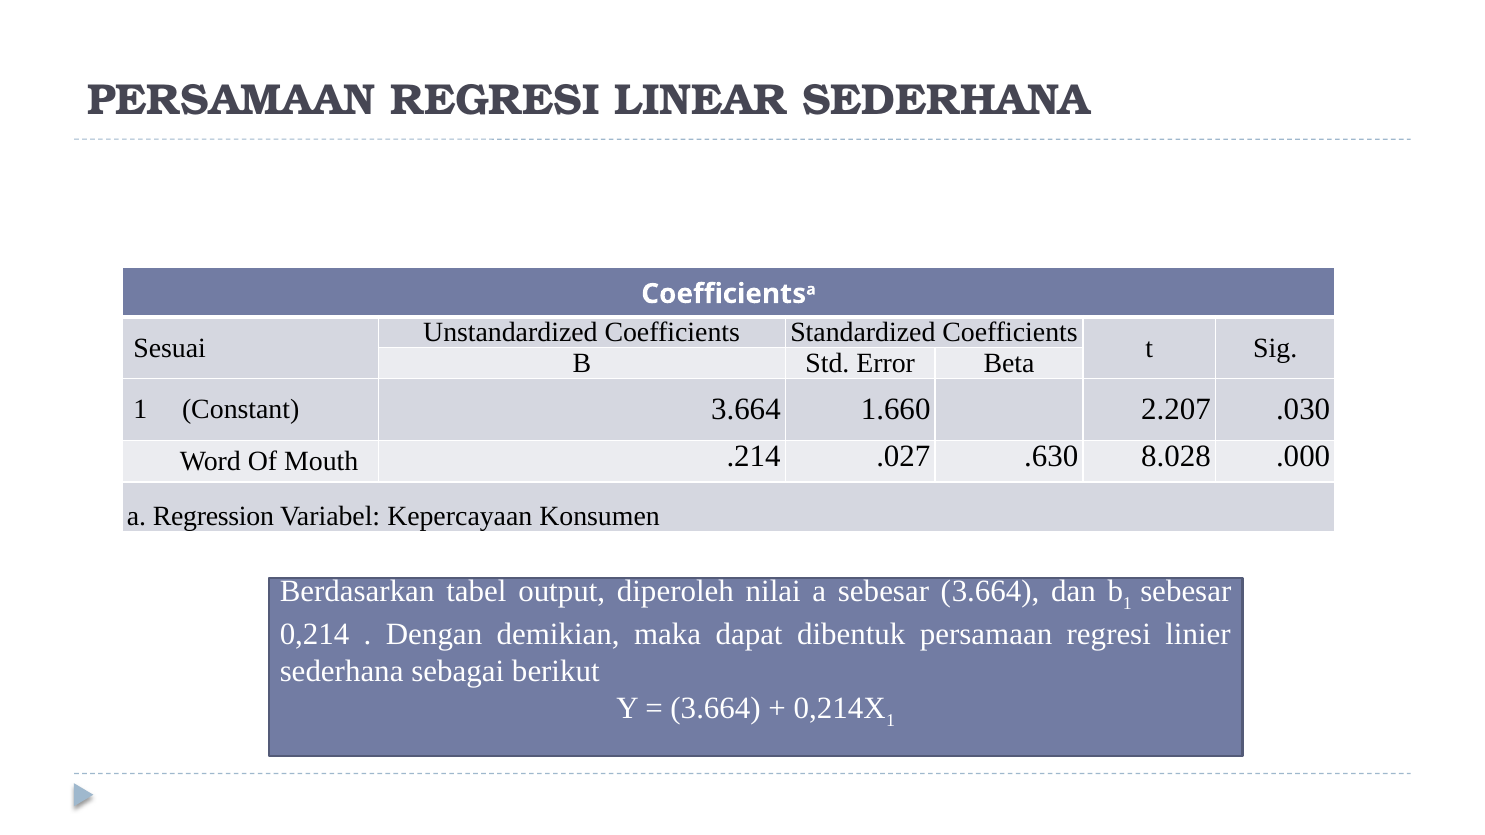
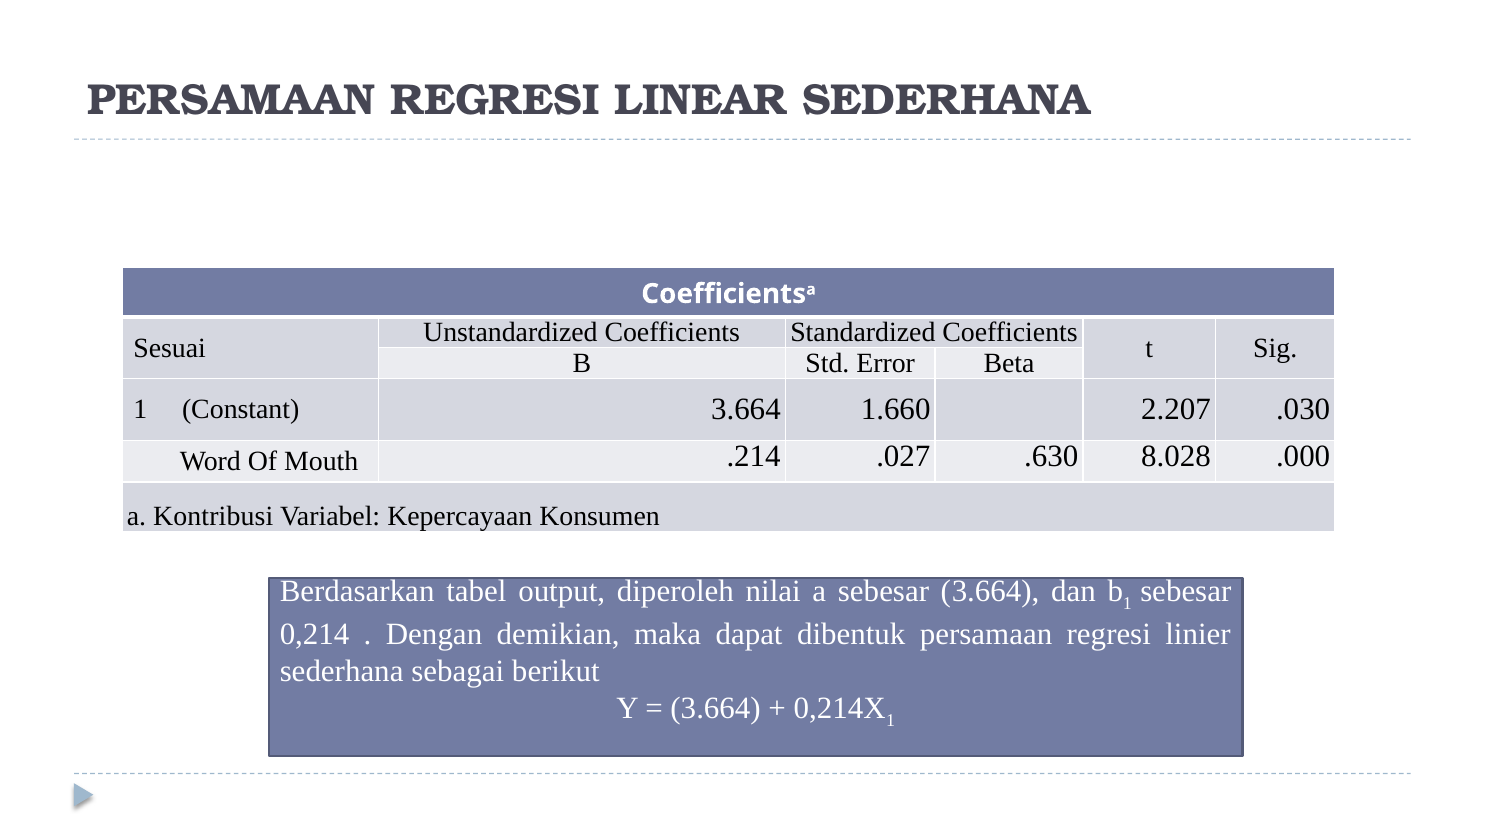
Regression: Regression -> Kontribusi (213, 517)
